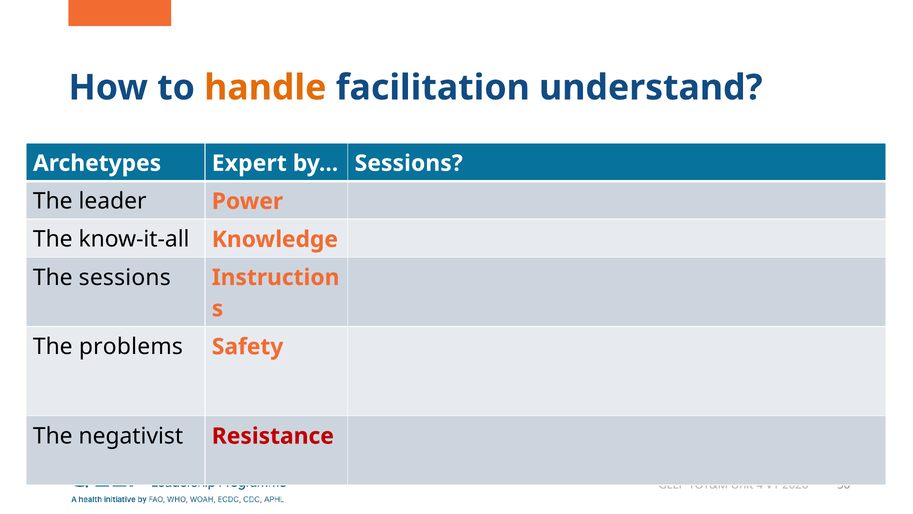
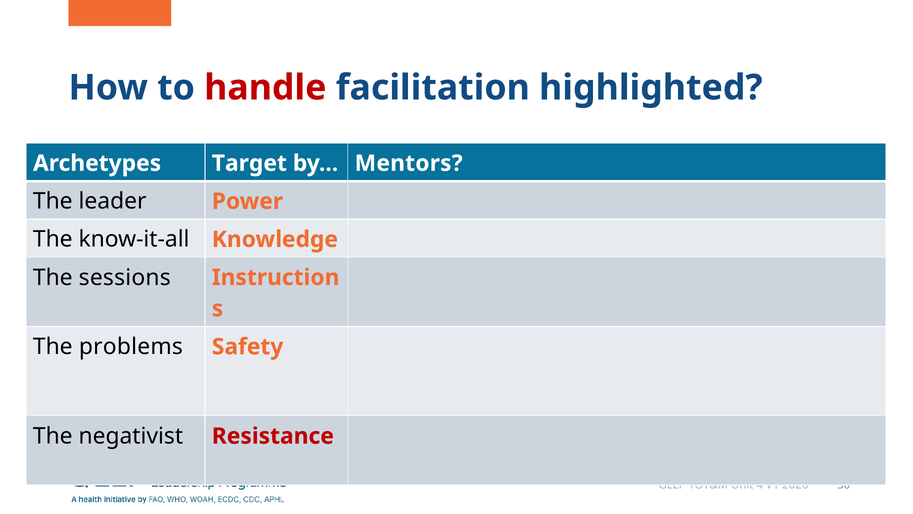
handle colour: orange -> red (265, 88)
understand: understand -> highlighted (651, 88)
Expert: Expert -> Target (249, 163)
by Sessions: Sessions -> Mentors (409, 163)
